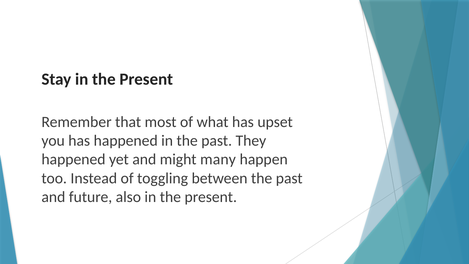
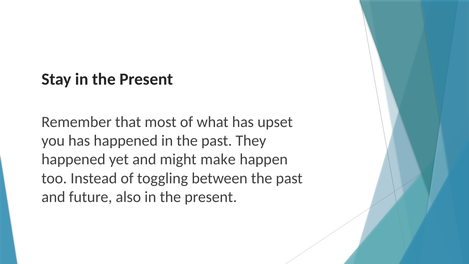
many: many -> make (218, 159)
